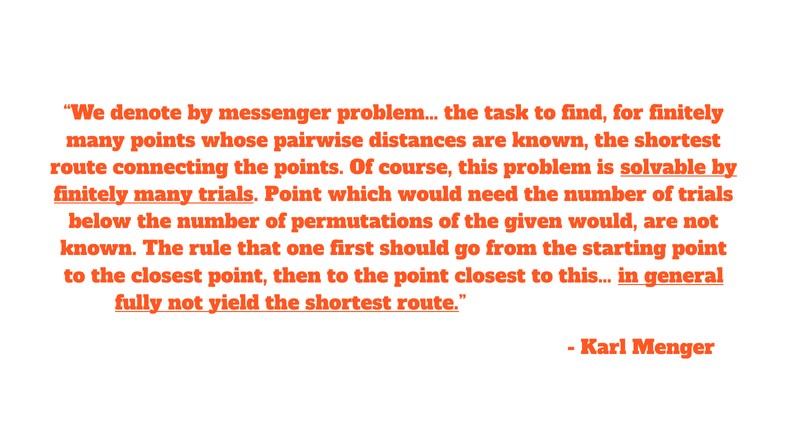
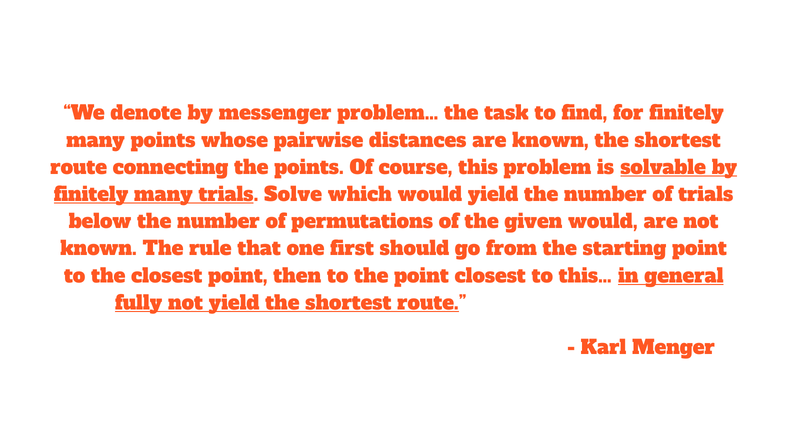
trials Point: Point -> Solve (293, 195)
would need: need -> yield (493, 195)
